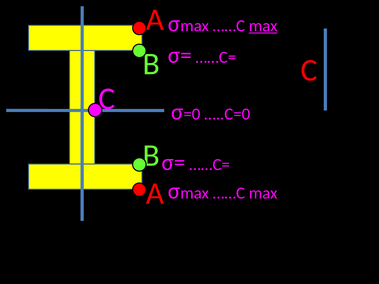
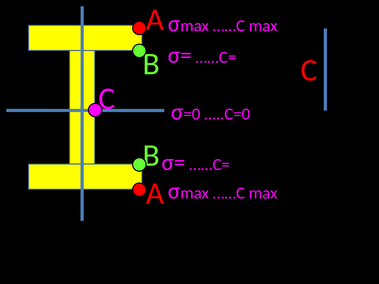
max underline: present -> none (263, 26)
